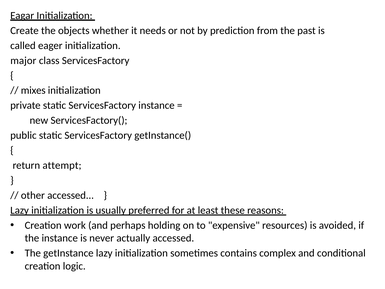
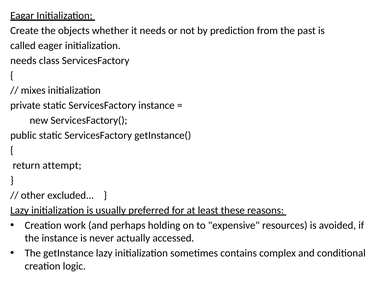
major: major -> needs (23, 60)
other accessed: accessed -> excluded (71, 195)
